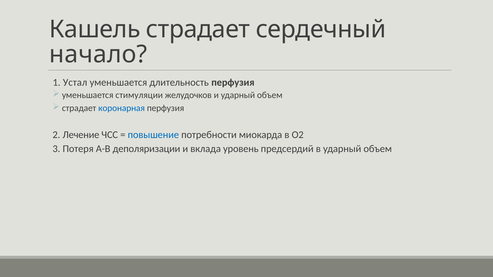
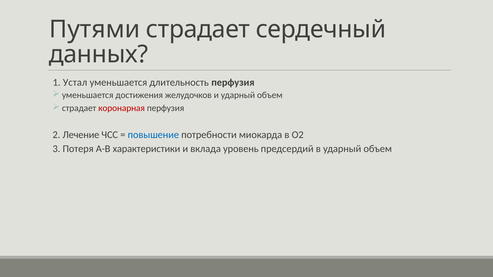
Кашель: Кашель -> Путями (95, 29)
начало: начало -> данных (99, 55)
стимуляции: стимуляции -> достижения (139, 95)
коронарная colour: blue -> red (122, 108)
деполяризации: деполяризации -> характеристики (146, 149)
